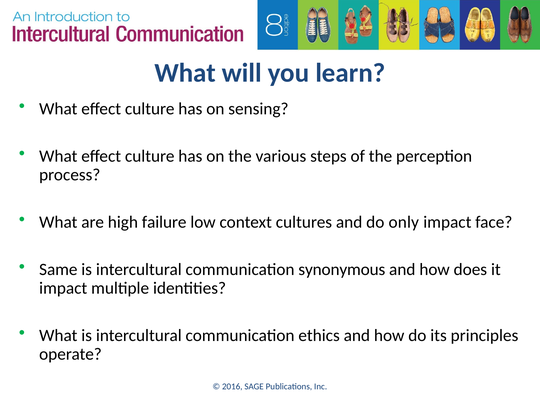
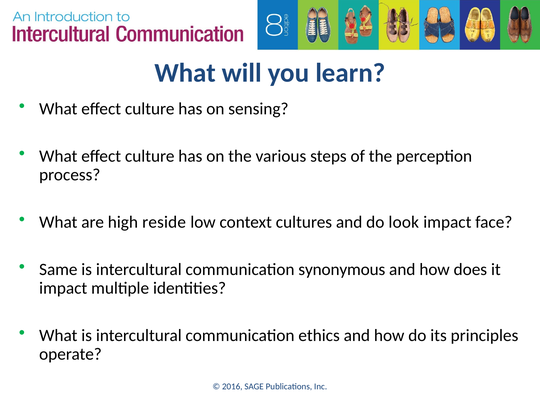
failure: failure -> reside (164, 222)
only: only -> look (404, 222)
